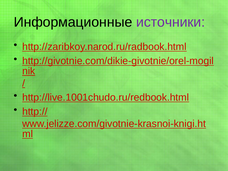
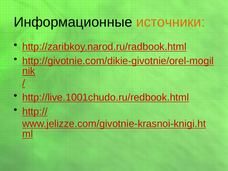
источники colour: purple -> orange (171, 22)
